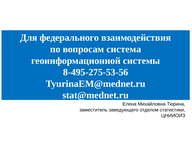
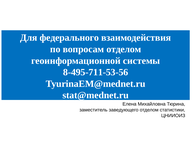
вопросам система: система -> отделом (124, 49)
8-495-275-53-56: 8-495-275-53-56 -> 8-495-711-53-56 (96, 72)
